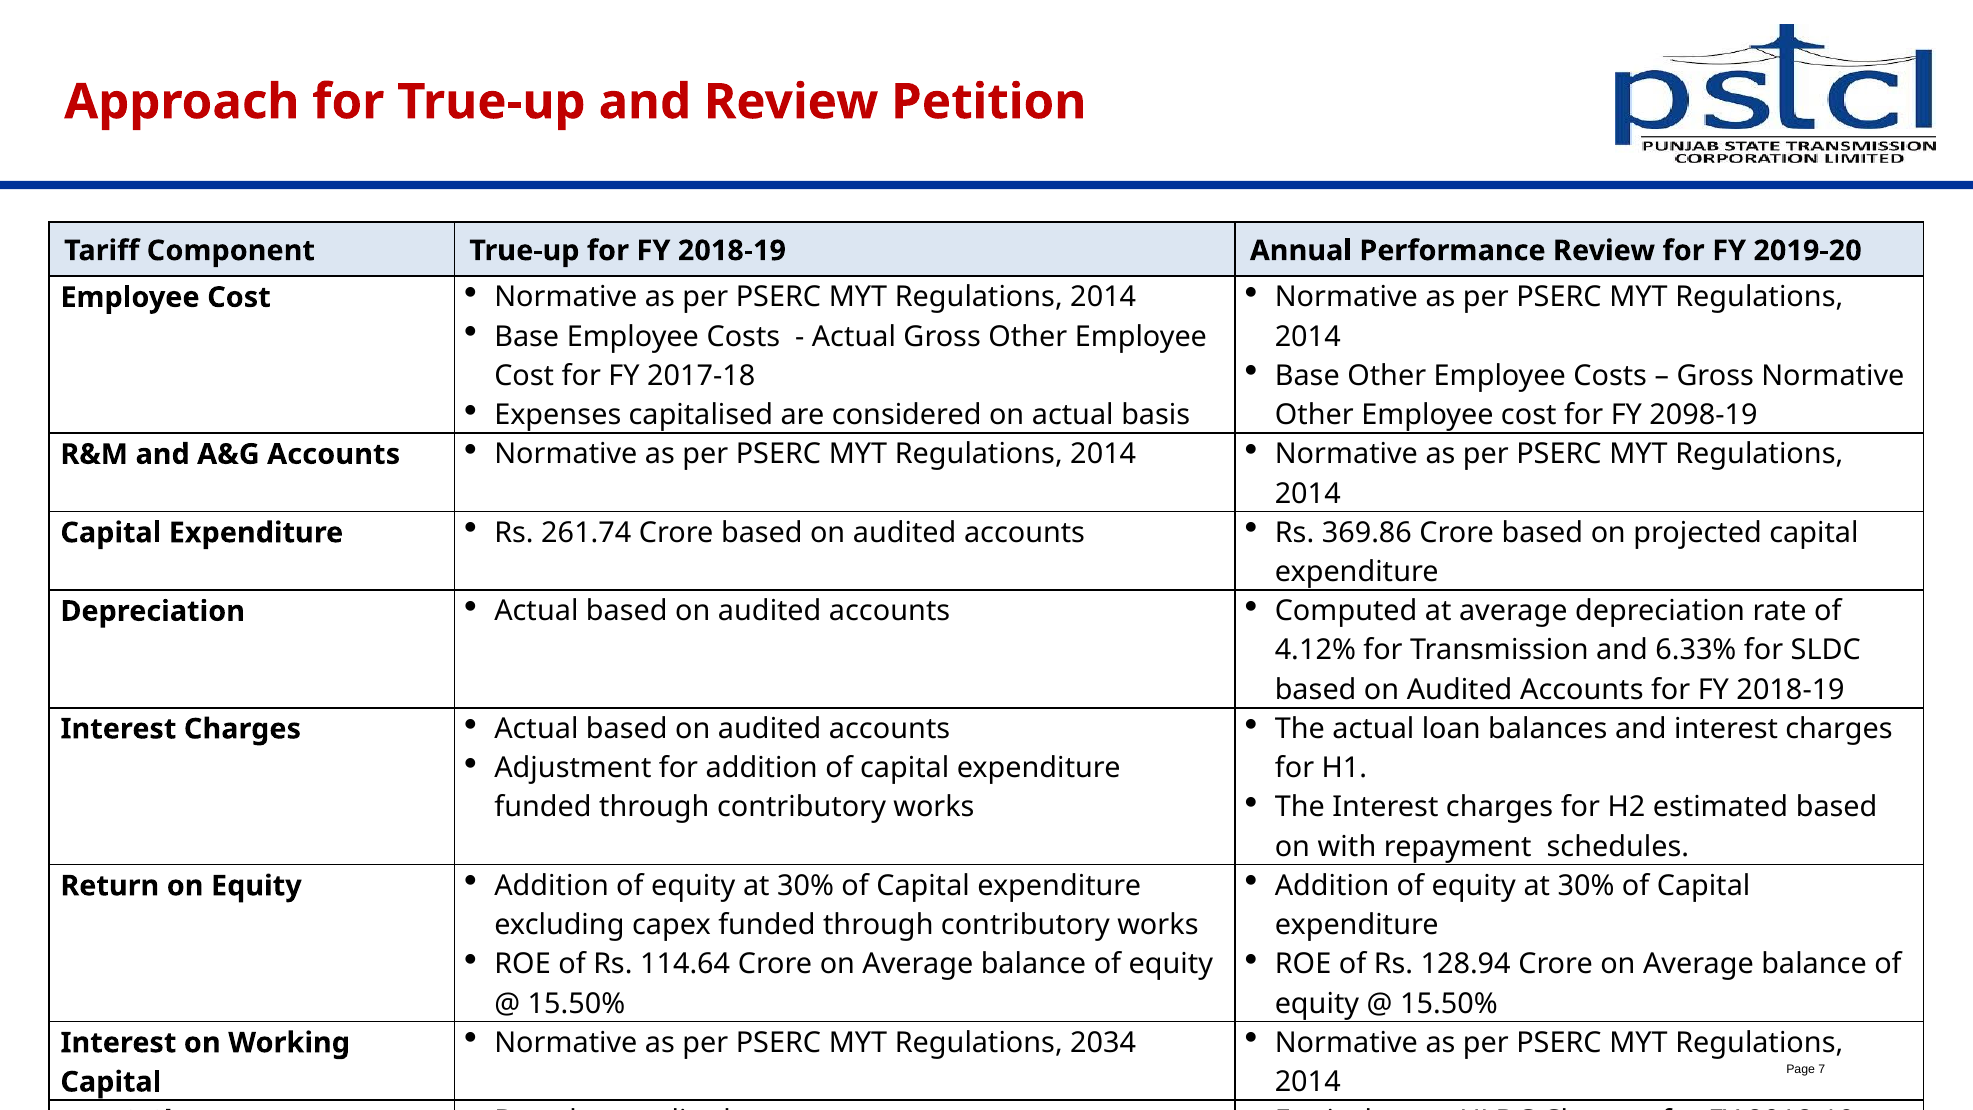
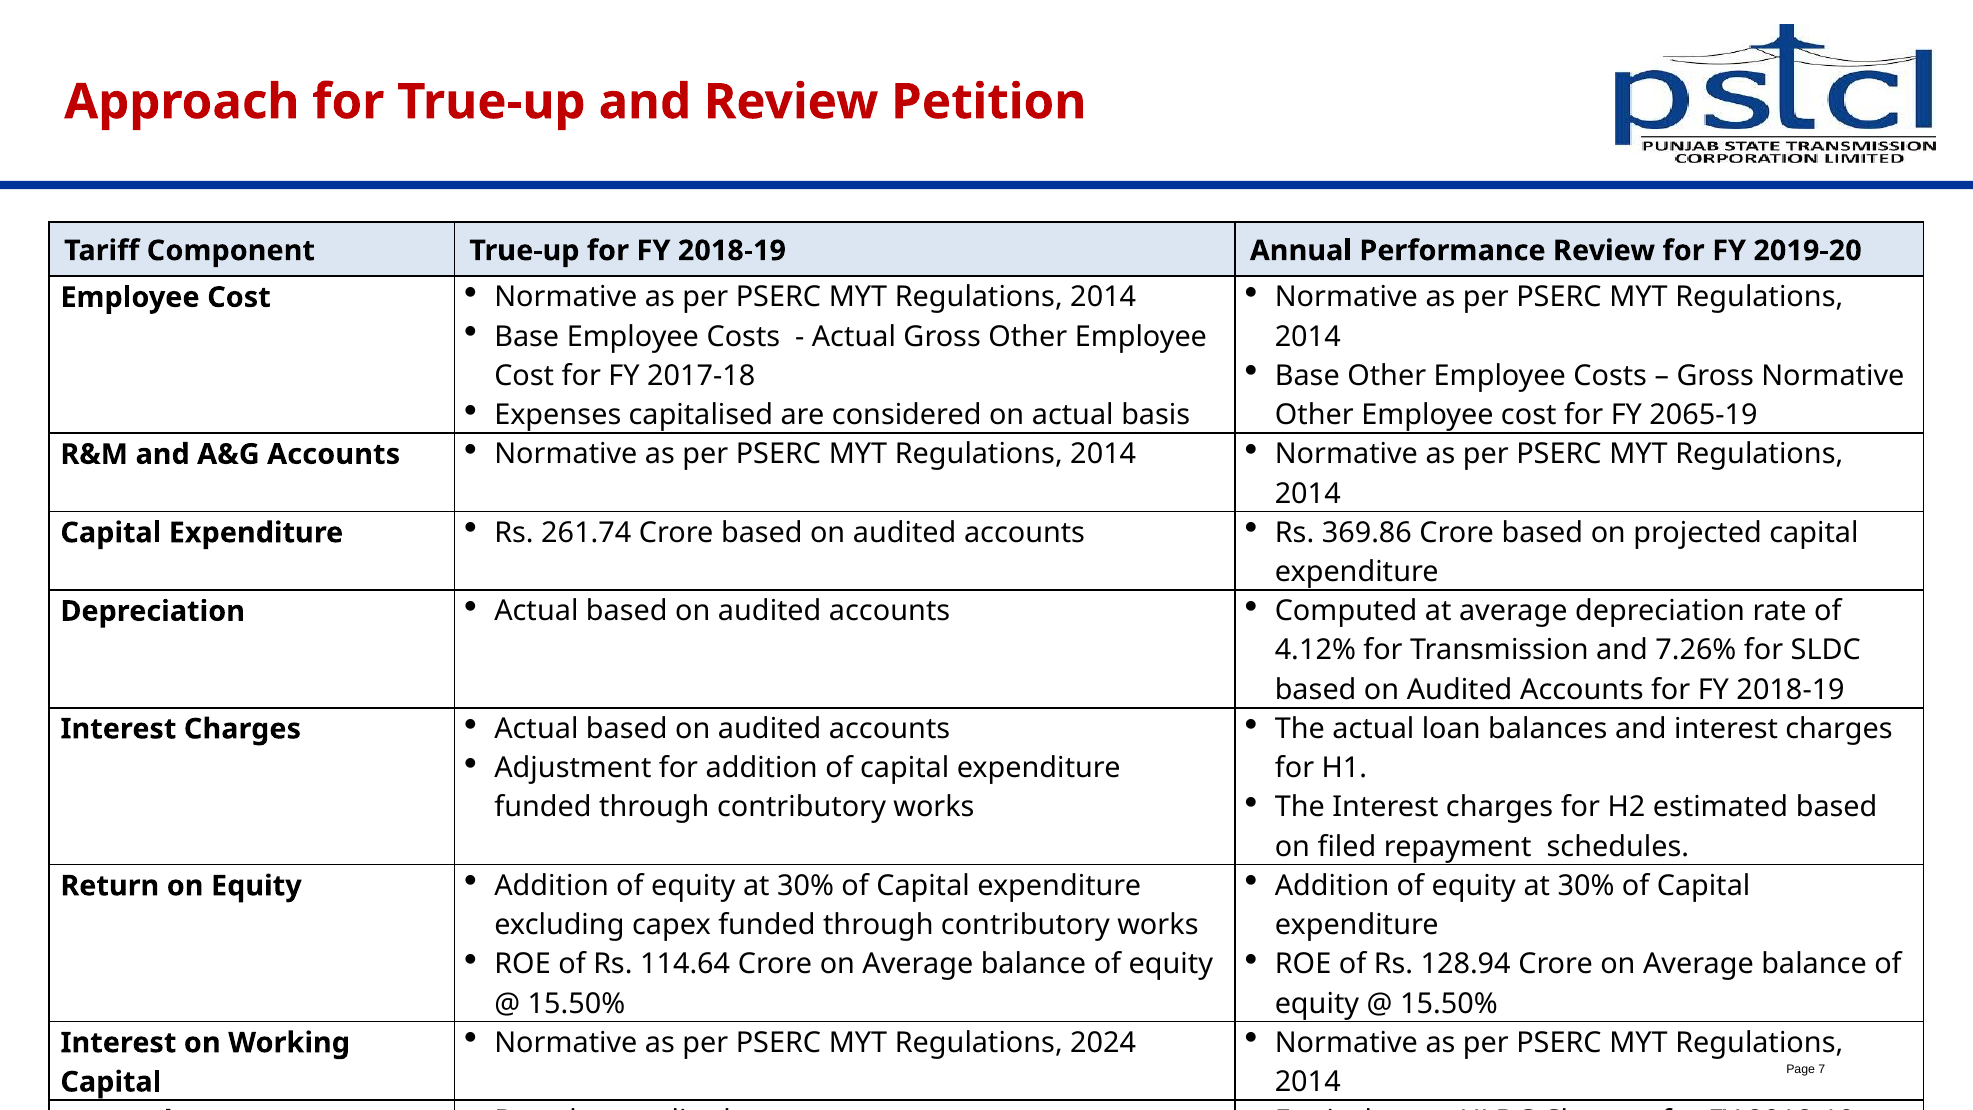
2098-19: 2098-19 -> 2065-19 (1704, 415)
6.33%: 6.33% -> 7.26% (1696, 650)
on with: with -> filed (1347, 846)
2034: 2034 -> 2024 (1103, 1043)
